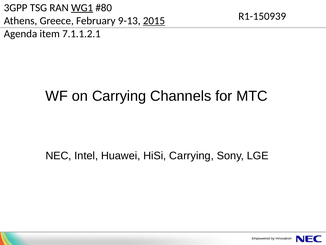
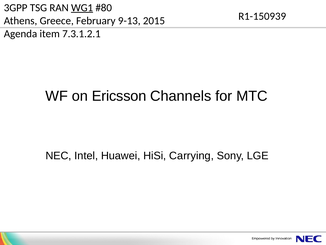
2015 underline: present -> none (154, 21)
7.1.1.2.1: 7.1.1.2.1 -> 7.3.1.2.1 (81, 34)
on Carrying: Carrying -> Ericsson (119, 96)
